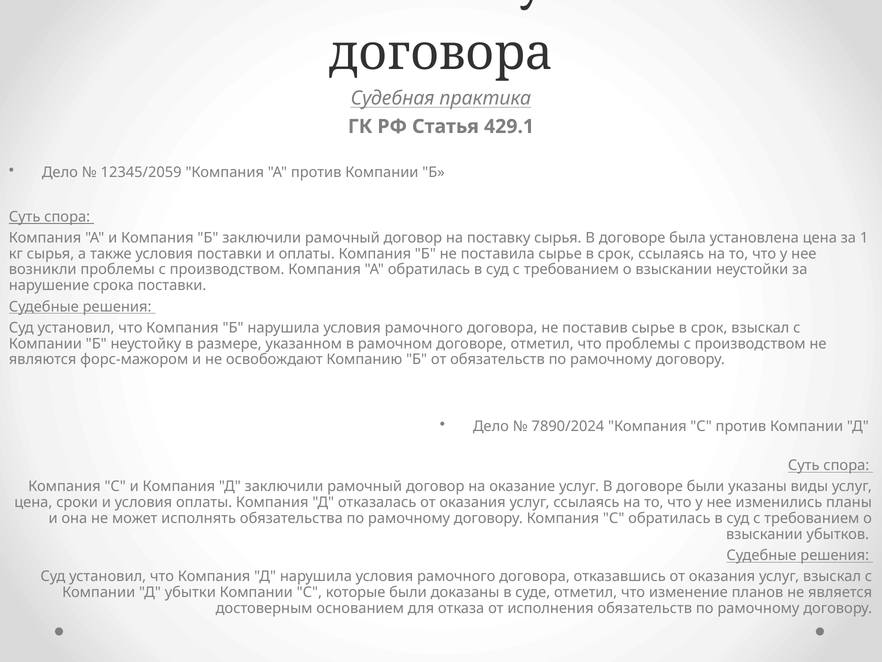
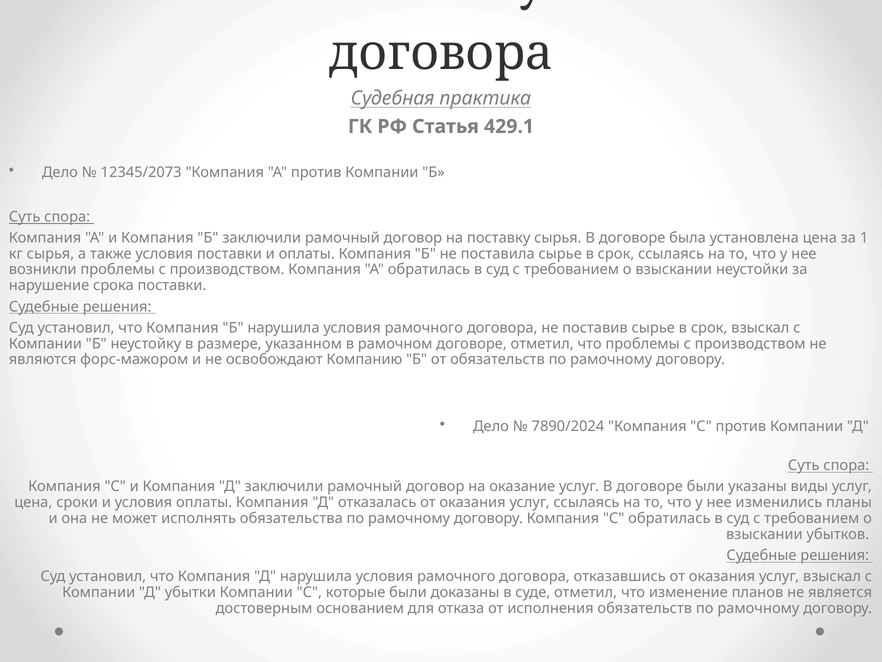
12345/2059: 12345/2059 -> 12345/2073 (141, 172)
